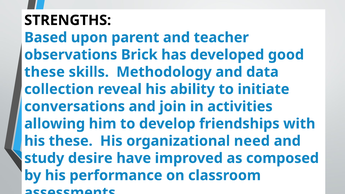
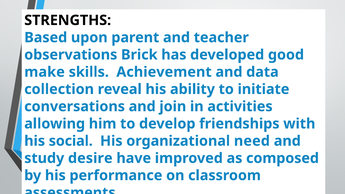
these: these -> make (45, 72)
Methodology: Methodology -> Achievement (164, 72)
his these: these -> social (71, 141)
